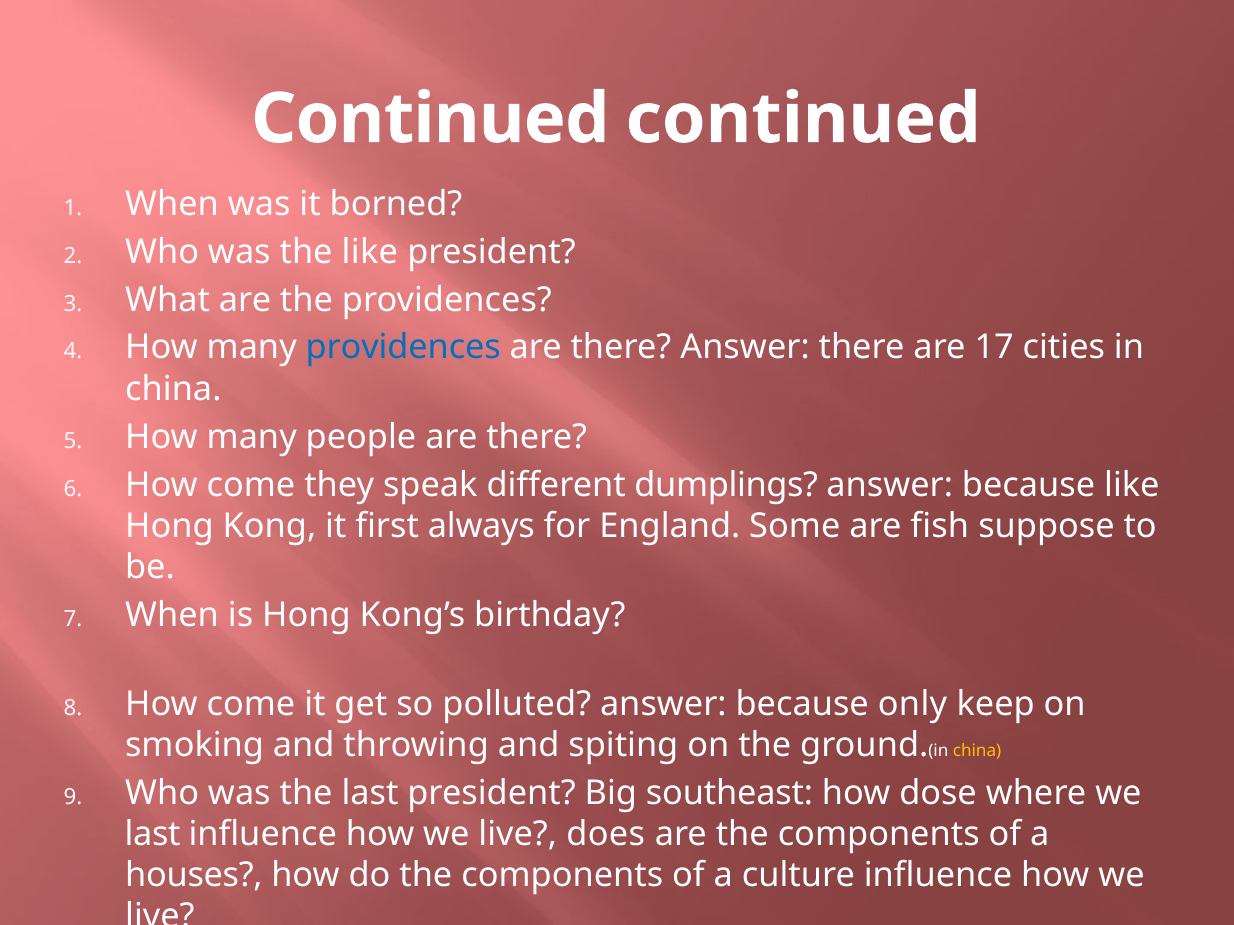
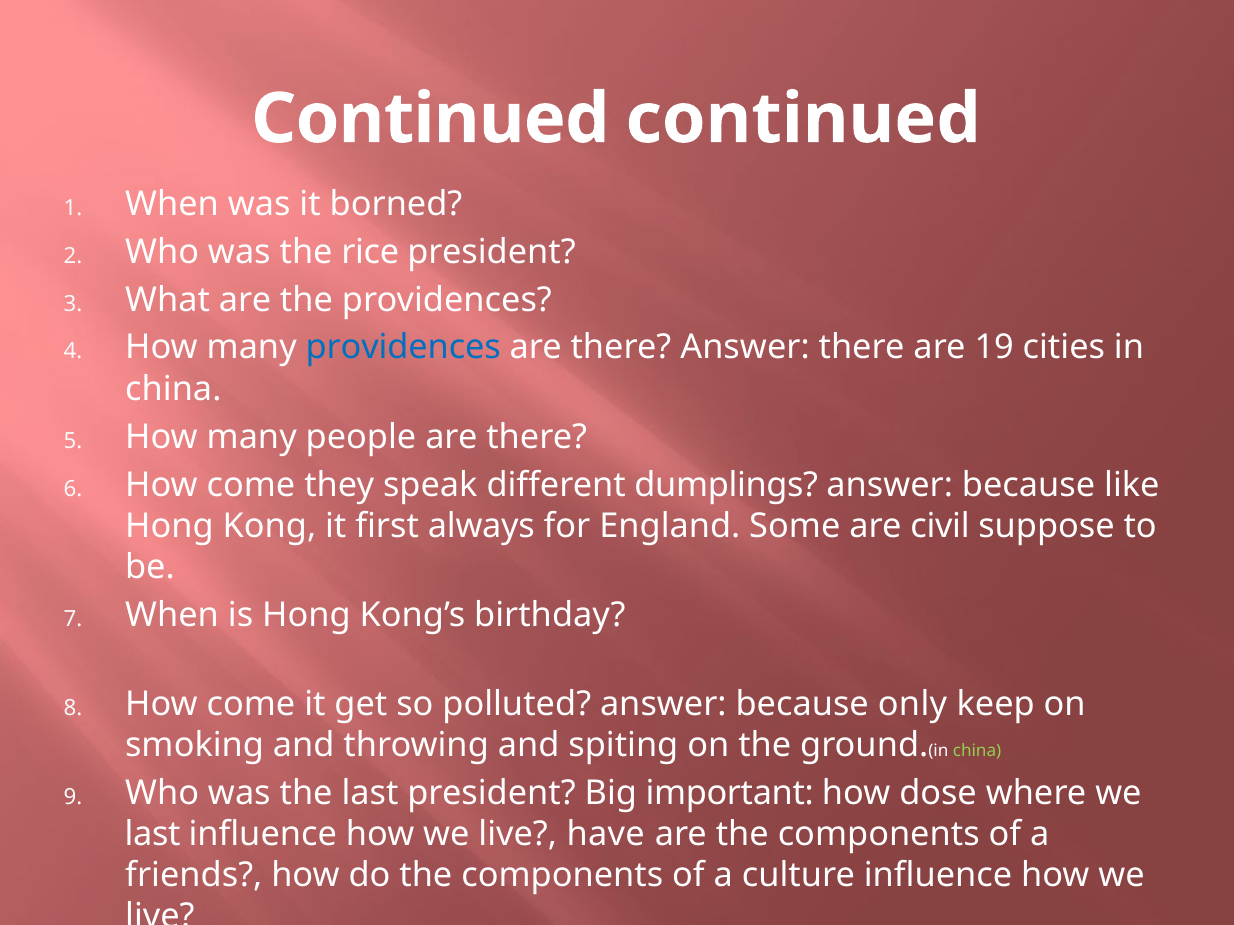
the like: like -> rice (370, 252)
17: 17 -> 19 (994, 348)
fish: fish -> civil (940, 526)
china colour: yellow -> light green (977, 751)
southeast: southeast -> important (730, 794)
does: does -> have (606, 835)
houses: houses -> friends (194, 876)
